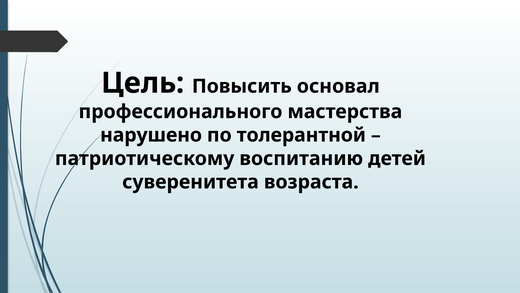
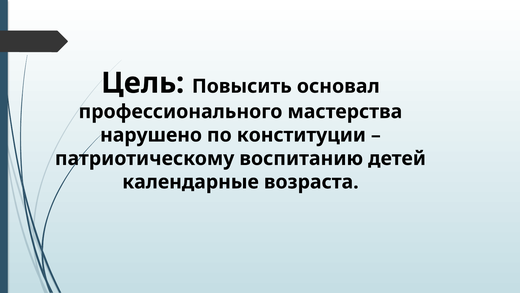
толерантной: толерантной -> конституции (301, 135)
суверенитета: суверенитета -> календарные (191, 182)
